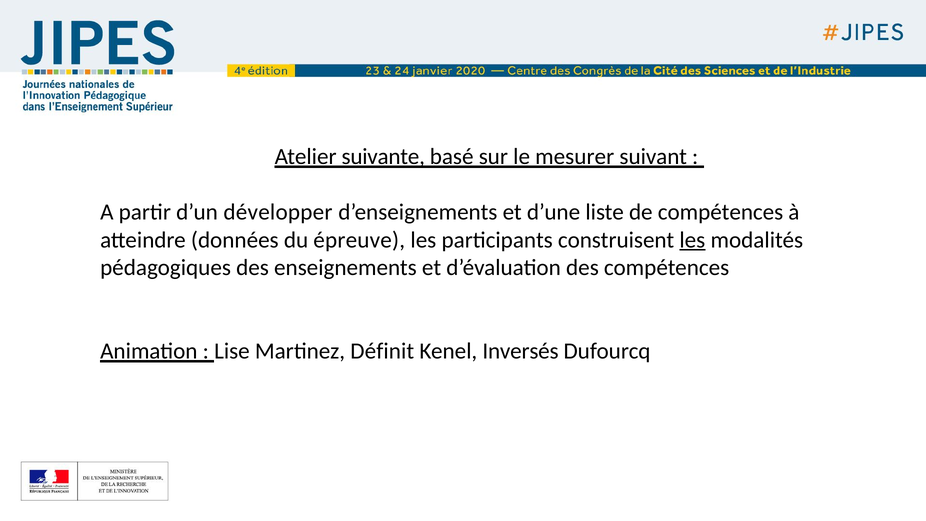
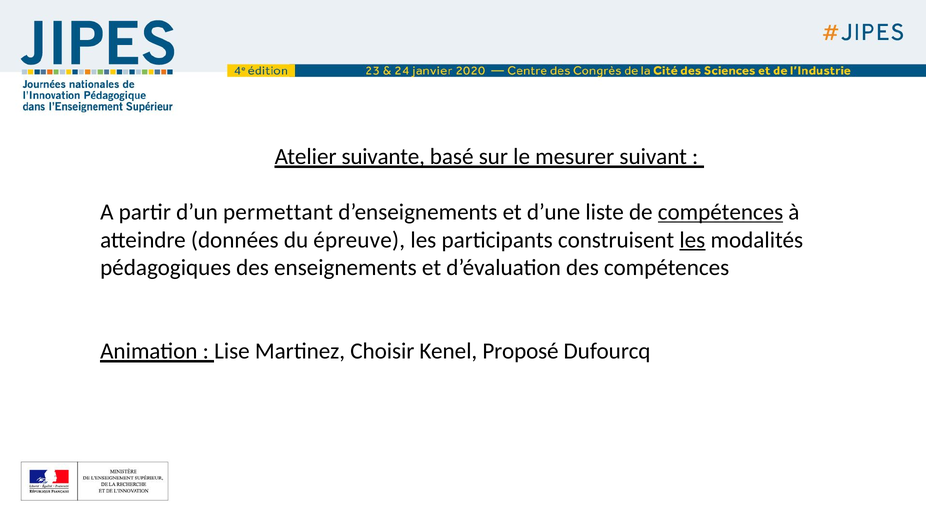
développer: développer -> permettant (278, 212)
compétences underline: none -> present (721, 212)
Définit: Définit -> Choisir (382, 351)
Inversés: Inversés -> Proposé (520, 351)
